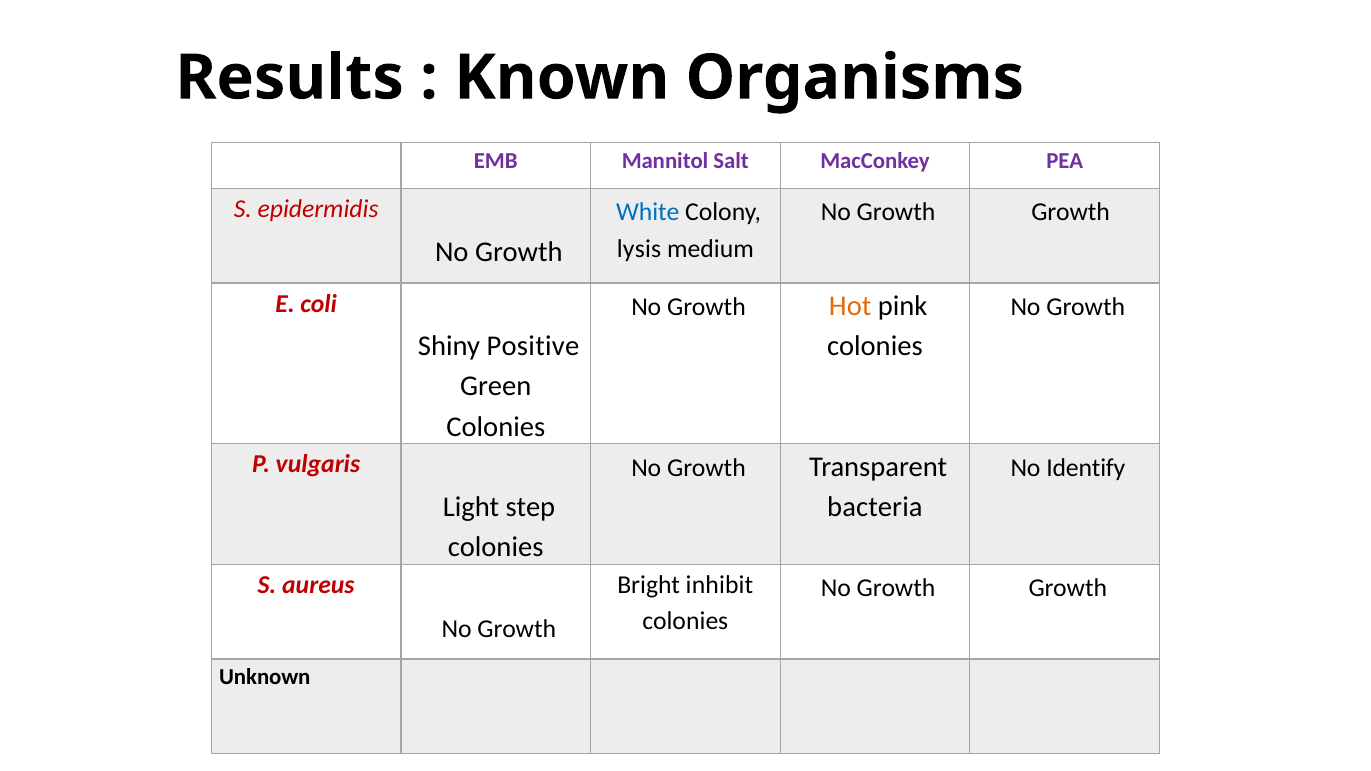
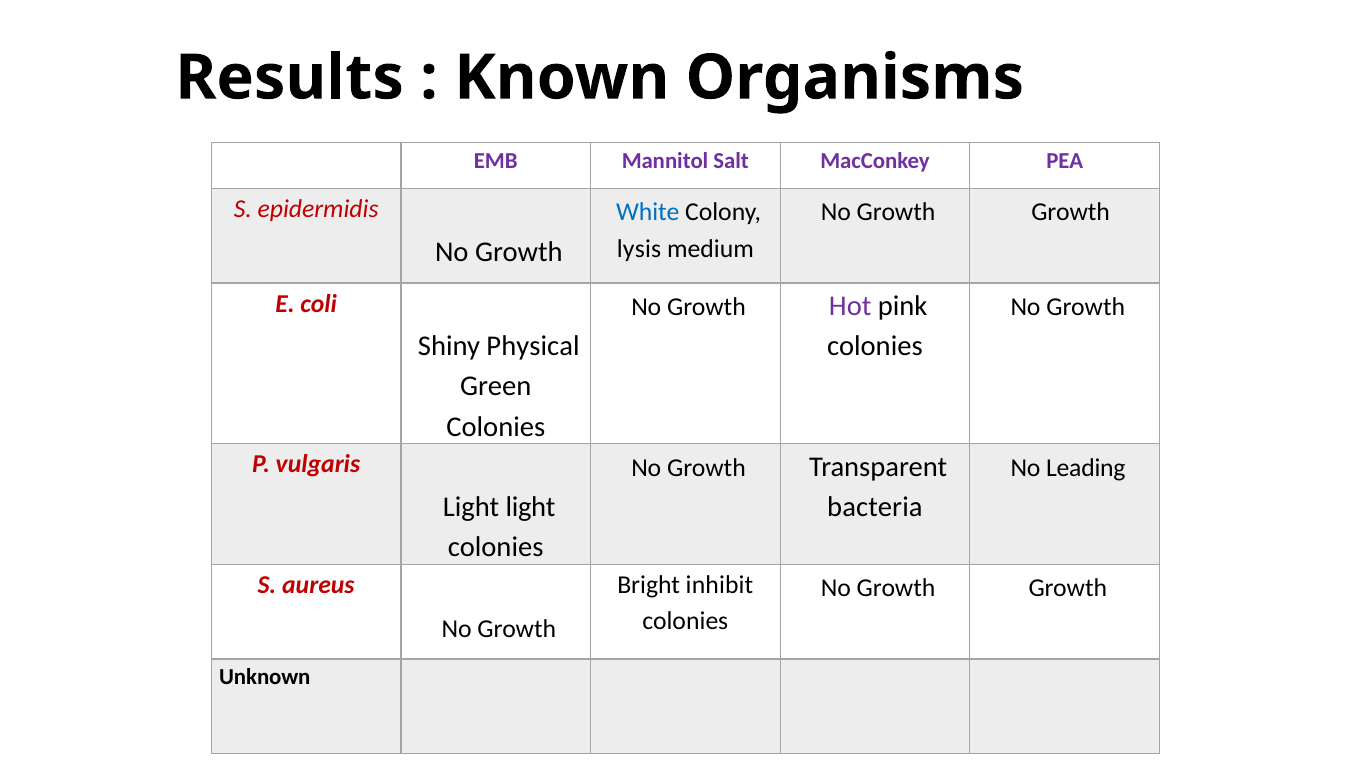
Hot colour: orange -> purple (850, 306)
Positive: Positive -> Physical (533, 346)
Identify: Identify -> Leading (1086, 468)
Light step: step -> light (531, 507)
